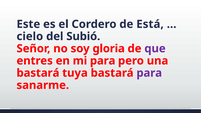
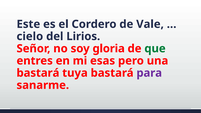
Está: Está -> Vale (150, 24)
Subió: Subió -> Lirios (83, 36)
que colour: purple -> green (155, 49)
mi para: para -> esas (103, 61)
